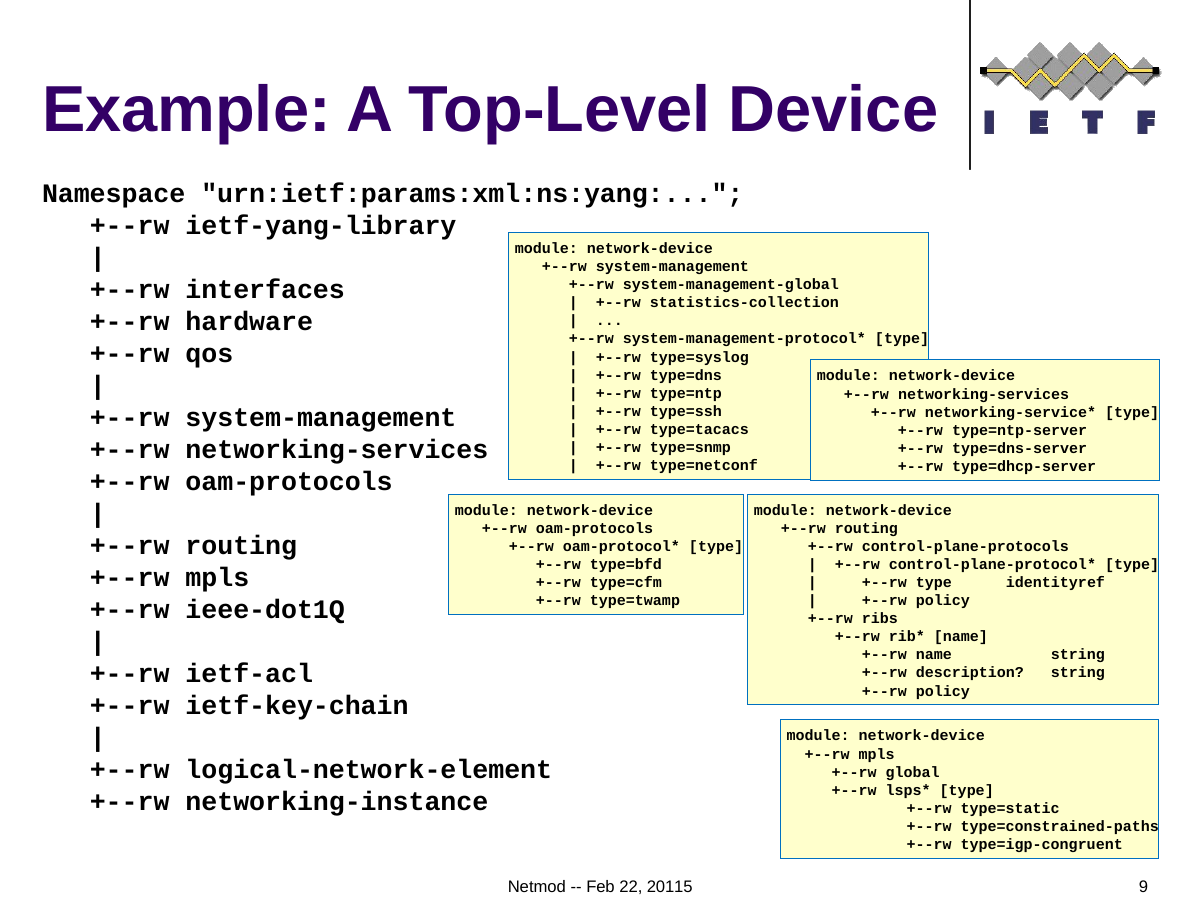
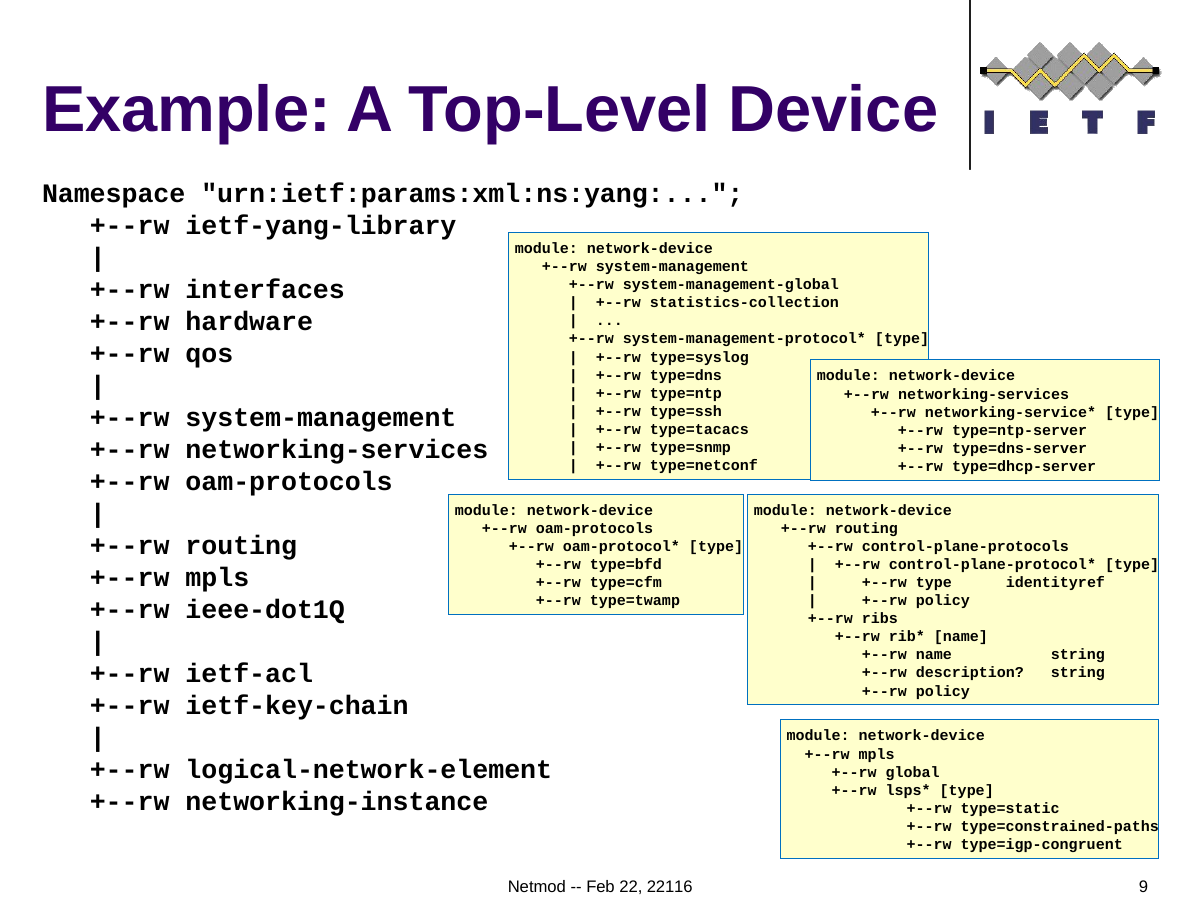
20115: 20115 -> 22116 (670, 887)
